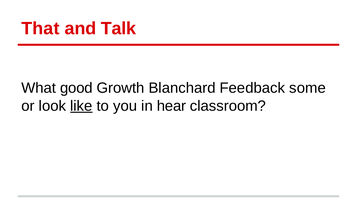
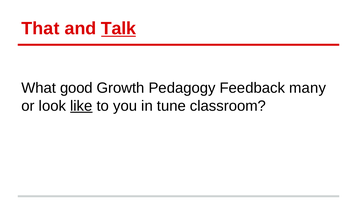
Talk underline: none -> present (119, 28)
Blanchard: Blanchard -> Pedagogy (182, 88)
some: some -> many (308, 88)
hear: hear -> tune (171, 106)
